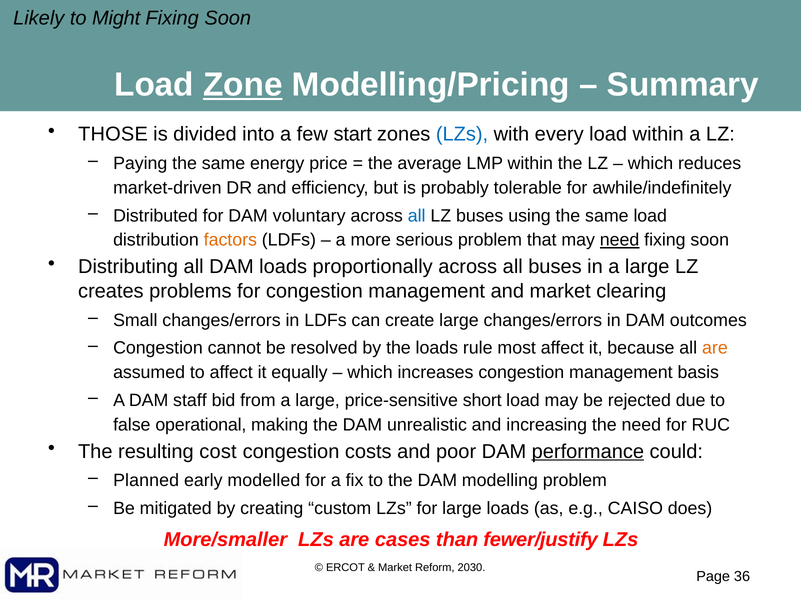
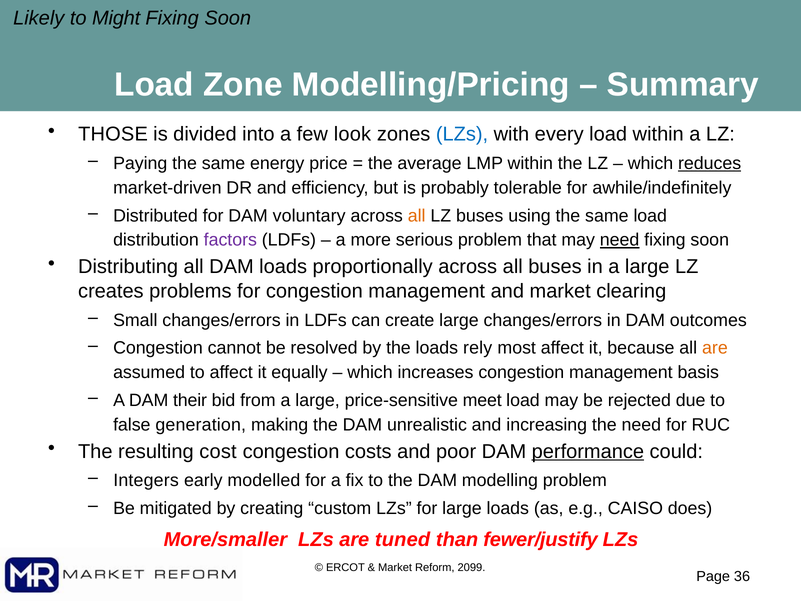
Zone underline: present -> none (243, 85)
start: start -> look (352, 134)
reduces underline: none -> present (710, 163)
all colour: blue -> orange (417, 216)
factors colour: orange -> purple (230, 240)
rule: rule -> rely (478, 348)
staff: staff -> their (190, 400)
short: short -> meet (482, 400)
operational: operational -> generation (201, 425)
Planned: Planned -> Integers (146, 480)
cases: cases -> tuned (403, 540)
2030: 2030 -> 2099 (471, 567)
